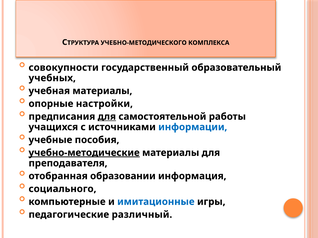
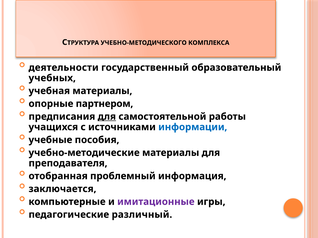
совокупности: совокупности -> деятельности (64, 68)
настройки: настройки -> партнером (104, 104)
учебно-методические underline: present -> none (84, 153)
образовании: образовании -> проблемный (123, 176)
социального: социального -> заключается (62, 189)
имитационные colour: blue -> purple (156, 202)
